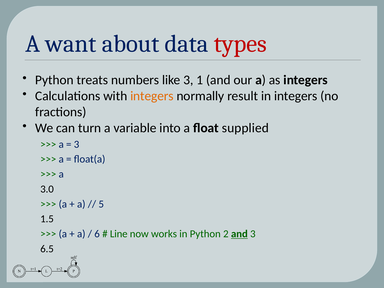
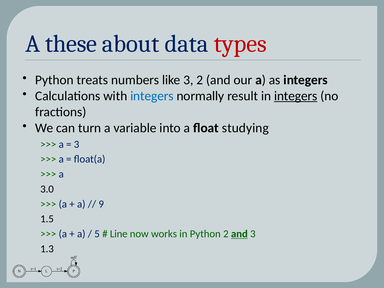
want: want -> these (71, 44)
3 1: 1 -> 2 (200, 80)
integers colour: orange -> blue (152, 96)
integers underline: none -> present (296, 96)
supplied: supplied -> studying (245, 128)
5: 5 -> 9 (101, 204)
6: 6 -> 5 (97, 234)
6.5: 6.5 -> 1.3 (47, 249)
